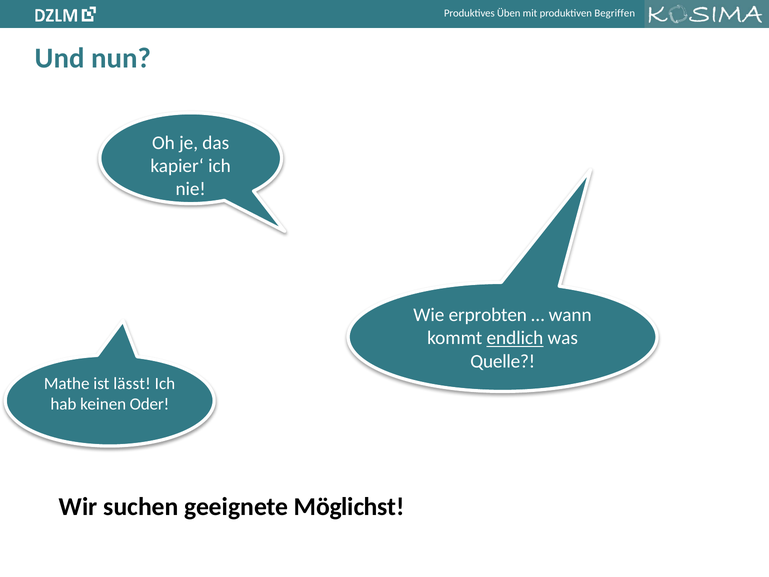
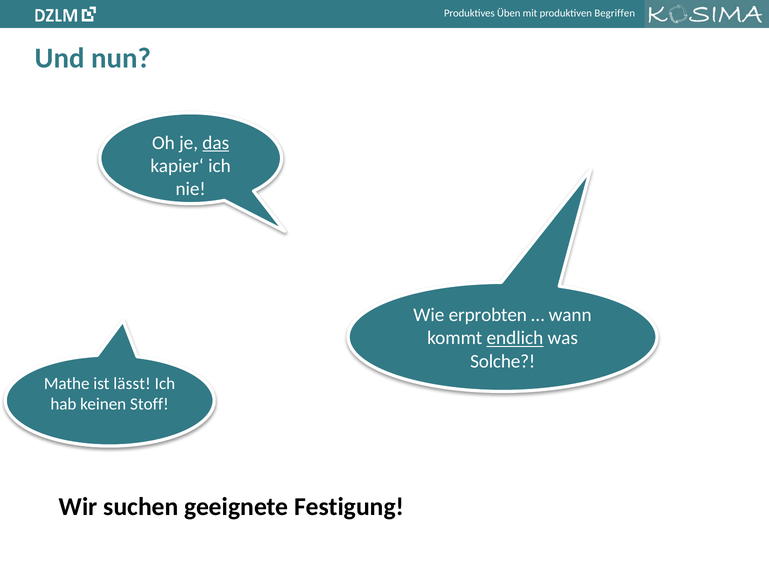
das underline: none -> present (216, 143)
Quelle: Quelle -> Solche (503, 361)
Oder: Oder -> Stoff (149, 404)
Möglichst: Möglichst -> Festigung (349, 507)
